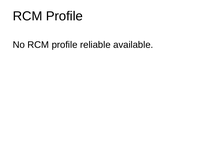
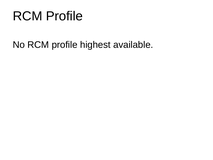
reliable: reliable -> highest (95, 45)
